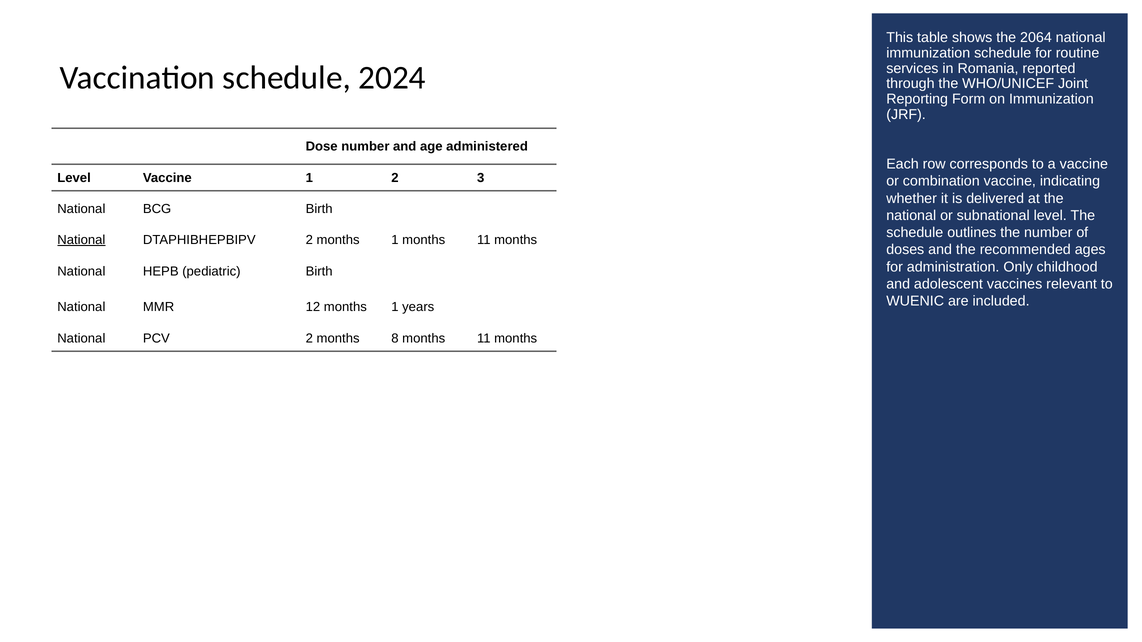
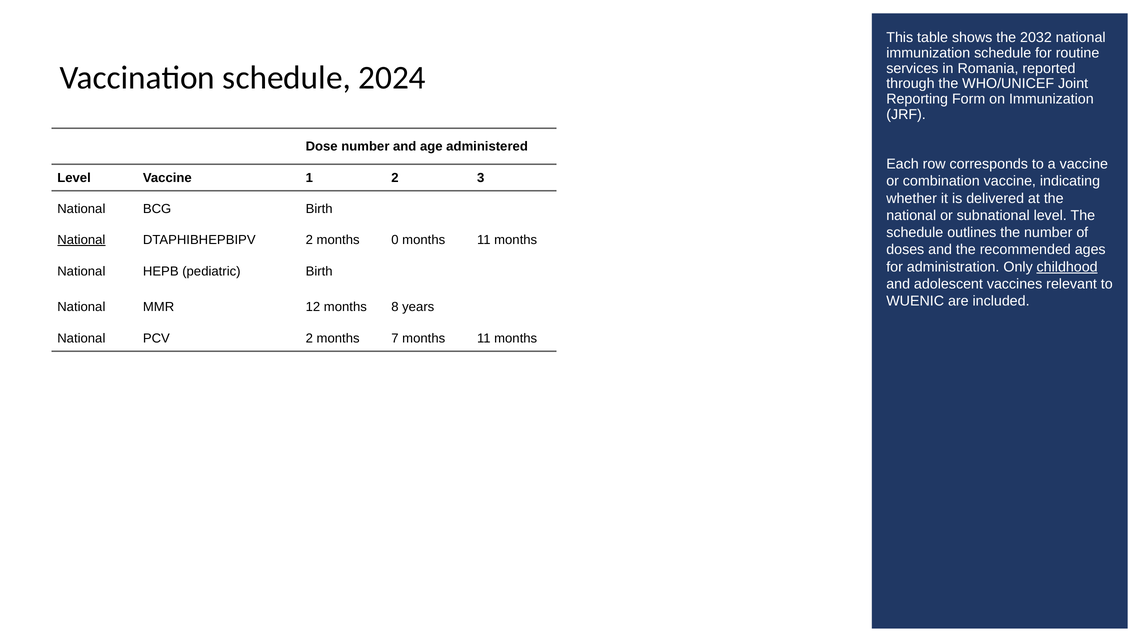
2064: 2064 -> 2032 (1036, 38)
2 months 1: 1 -> 0 (395, 240)
childhood underline: none -> present (1067, 267)
12 months 1: 1 -> 8 (395, 307)
8: 8 -> 7 (395, 338)
